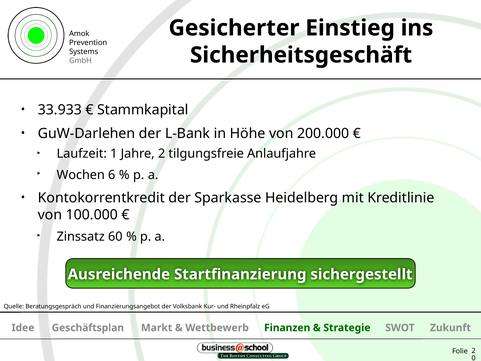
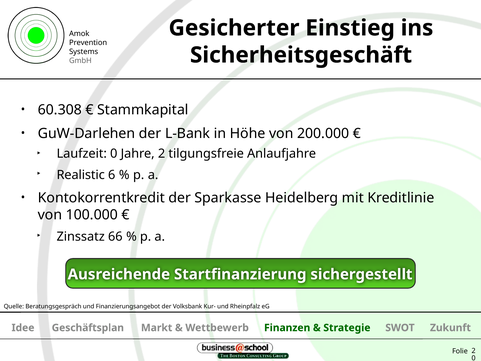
33.933: 33.933 -> 60.308 (60, 110)
Laufzeit 1: 1 -> 0 (114, 154)
Wochen: Wochen -> Realistic (81, 175)
60: 60 -> 66 (115, 236)
